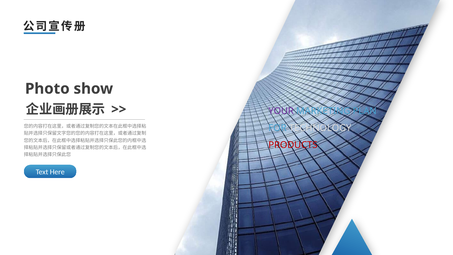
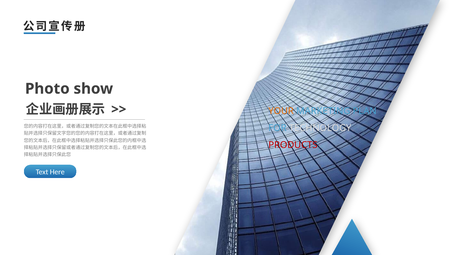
YOUR colour: purple -> orange (281, 111)
